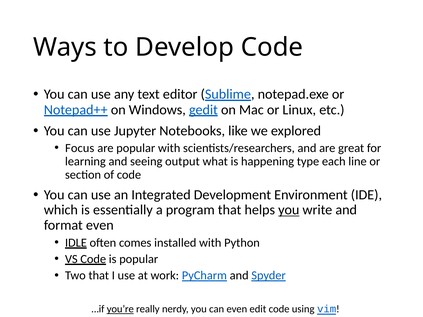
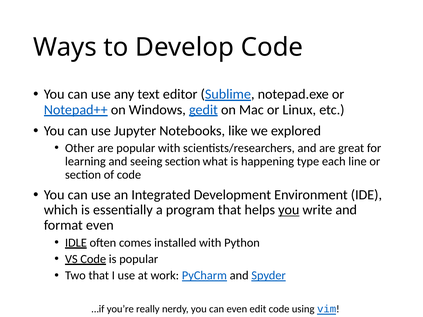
Focus: Focus -> Other (80, 148)
seeing output: output -> section (183, 161)
you’re underline: present -> none (120, 309)
